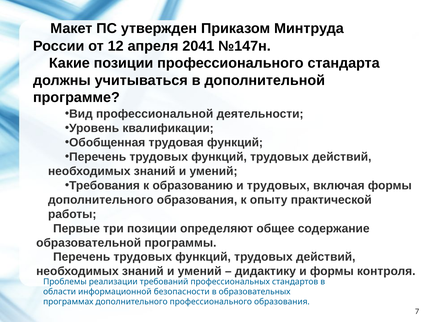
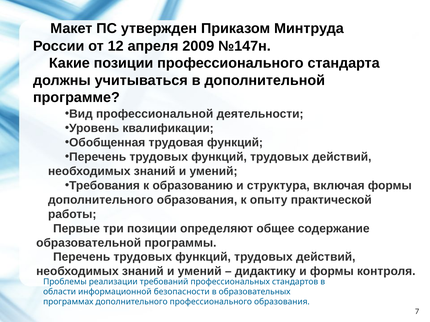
2041: 2041 -> 2009 (198, 46)
и трудовых: трудовых -> структура (278, 186)
